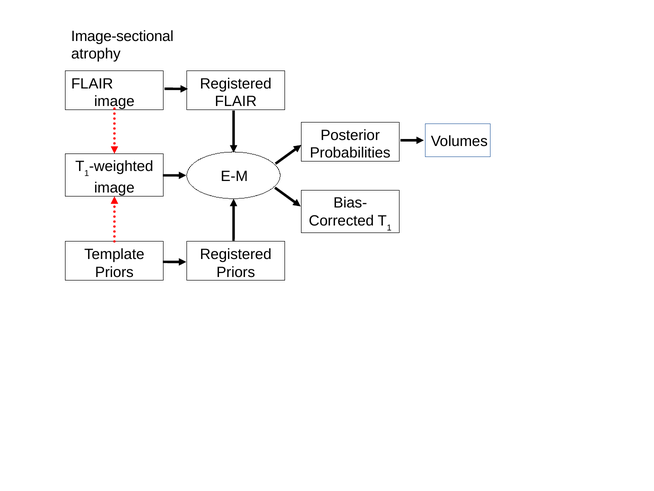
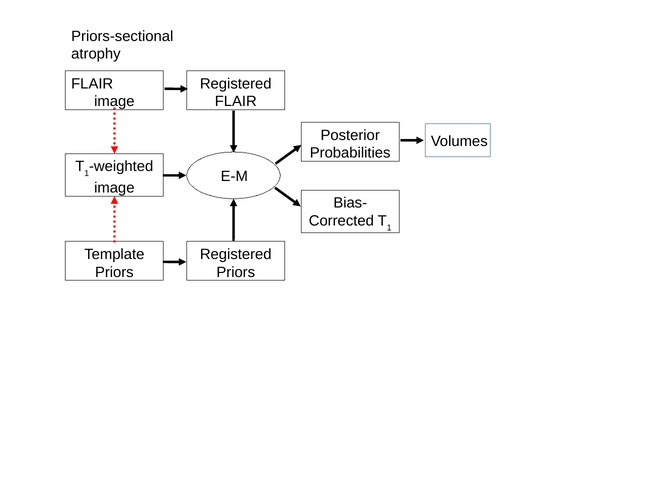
Image-sectional: Image-sectional -> Priors-sectional (122, 36)
